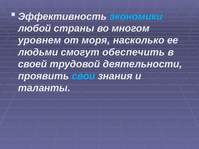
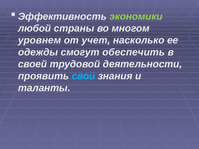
экономики colour: light blue -> light green (136, 16)
моря: моря -> учет (96, 40)
людьми: людьми -> одежды (38, 52)
